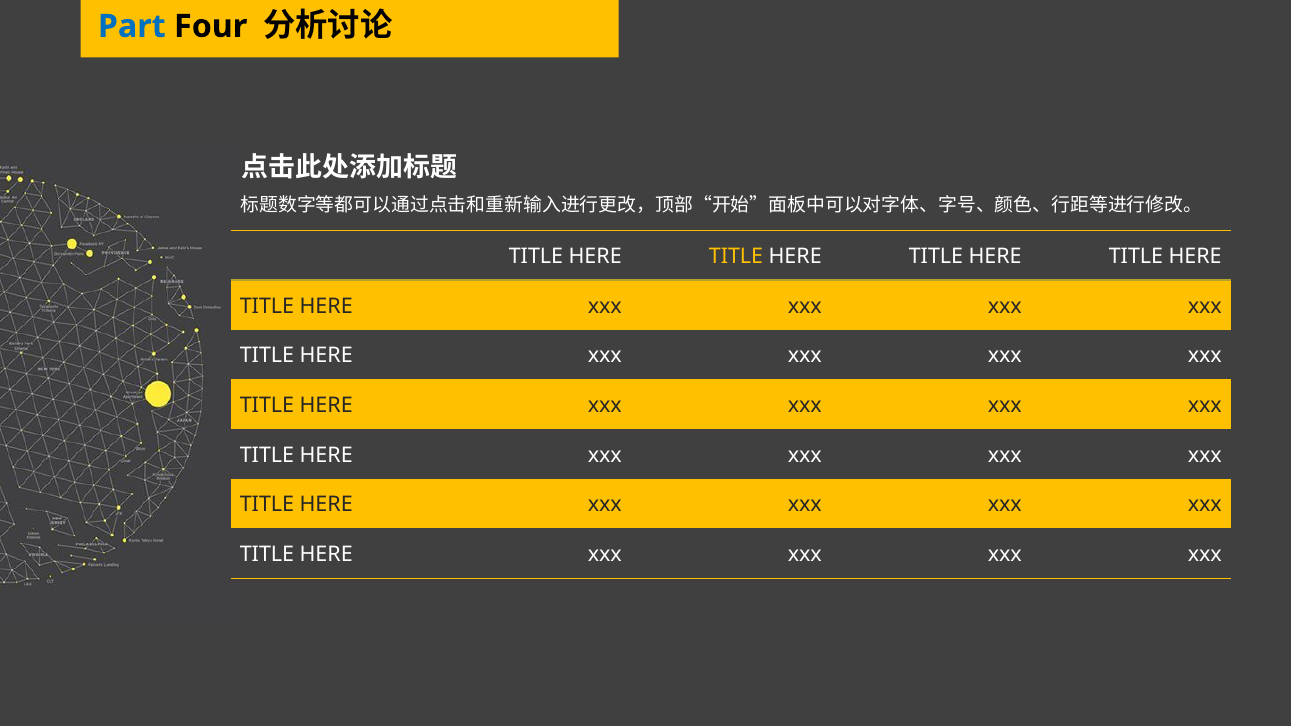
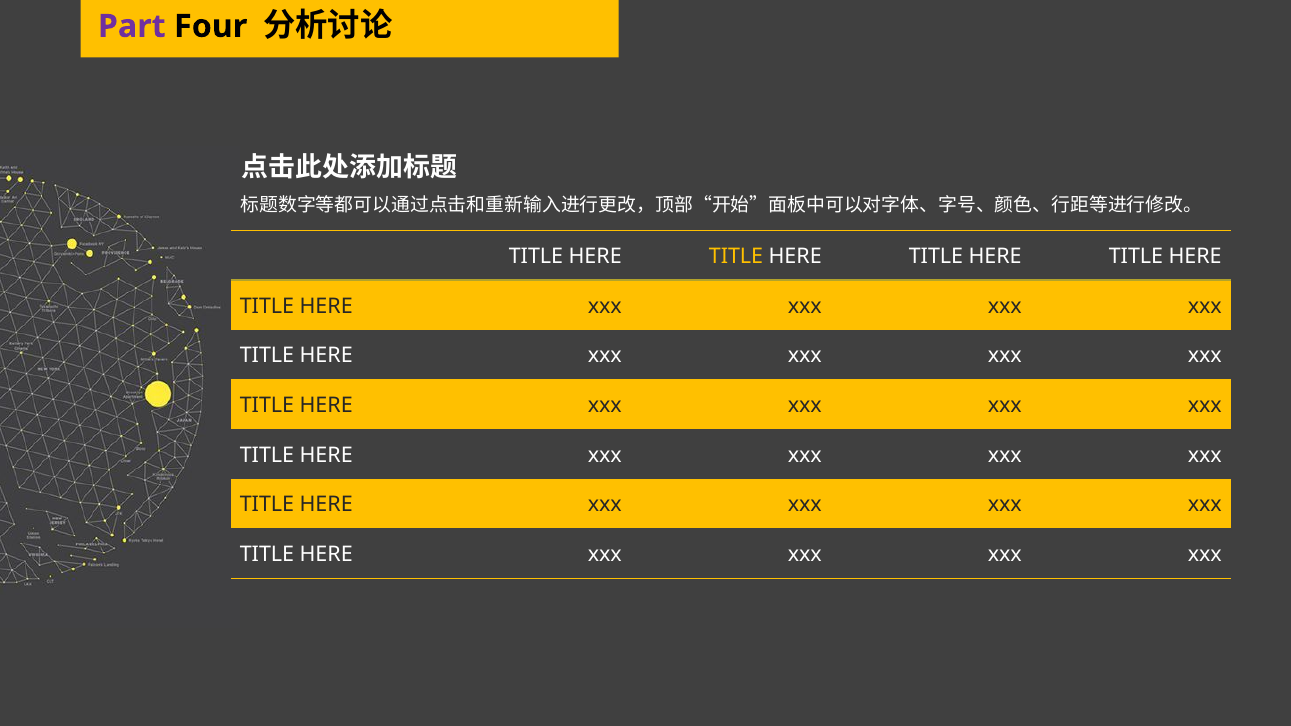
Part colour: blue -> purple (132, 26)
